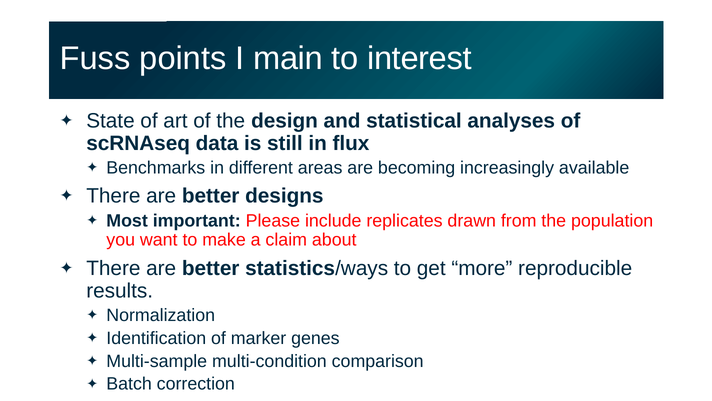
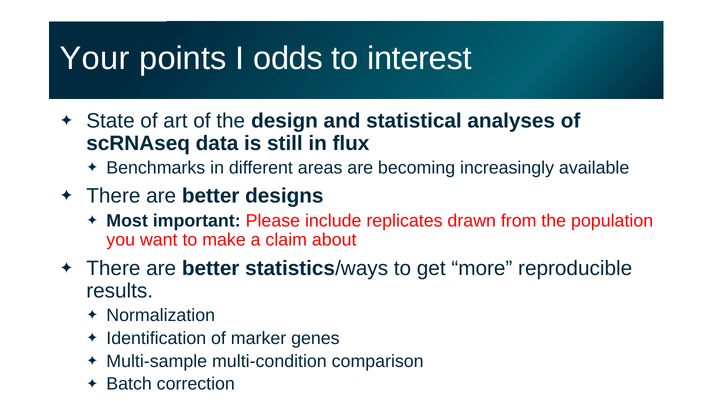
Fuss: Fuss -> Your (95, 58)
main: main -> odds (288, 58)
